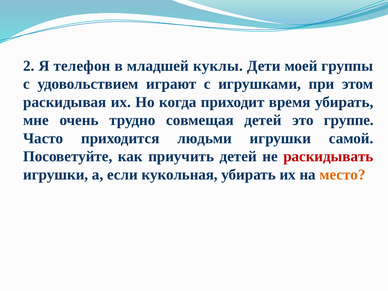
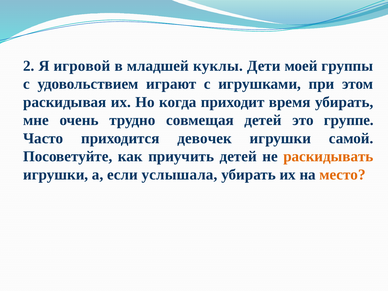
телефон: телефон -> игровой (82, 66)
людьми: людьми -> девочек (205, 138)
раскидывать colour: red -> orange (328, 156)
кукольная: кукольная -> услышала (179, 175)
